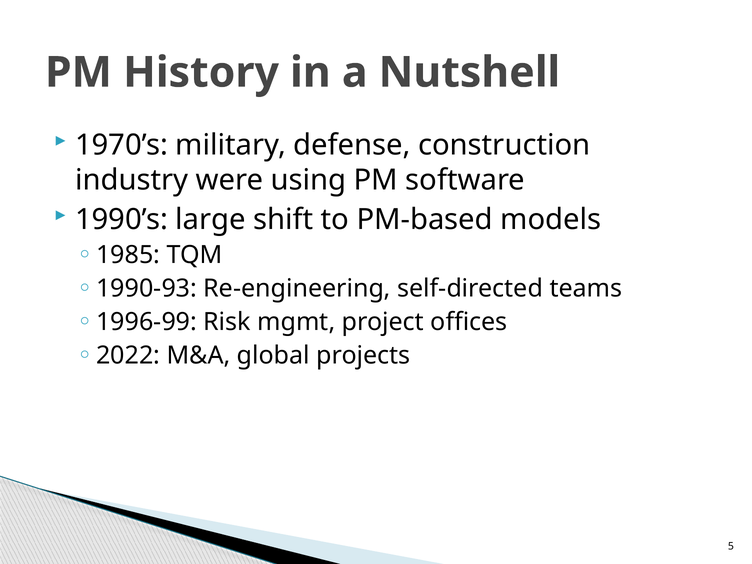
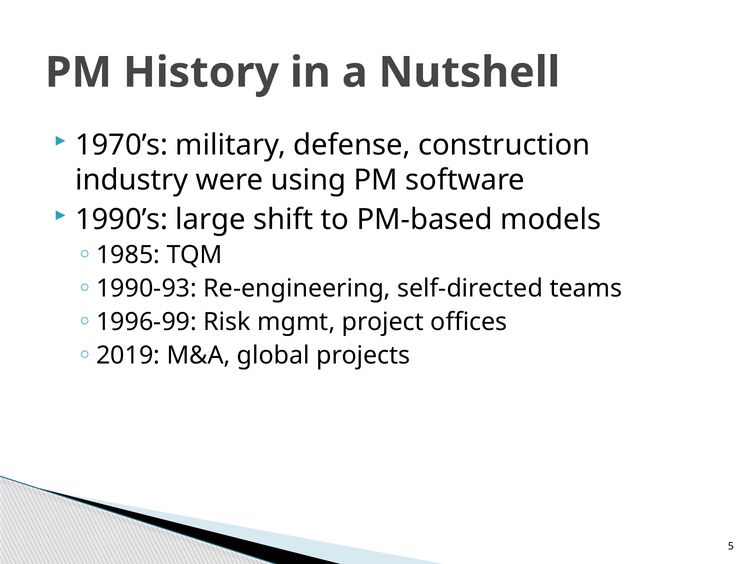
2022: 2022 -> 2019 (128, 356)
